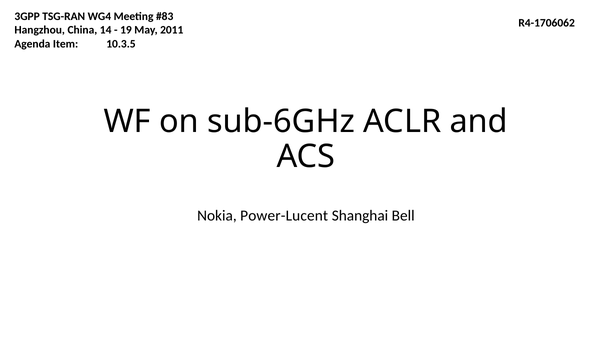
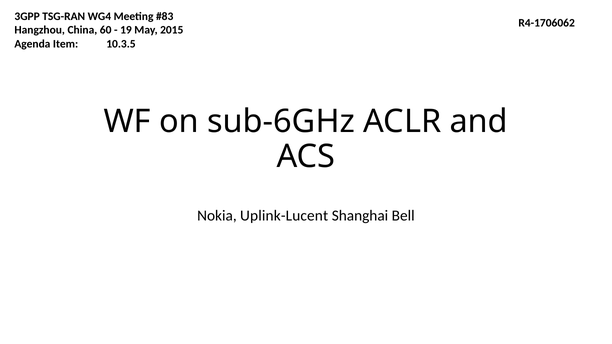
14: 14 -> 60 (106, 30)
2011: 2011 -> 2015 (172, 30)
Power-Lucent: Power-Lucent -> Uplink-Lucent (284, 216)
